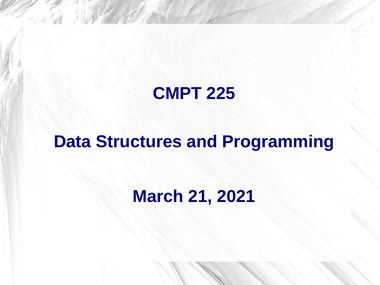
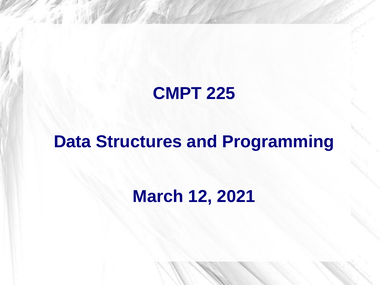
21: 21 -> 12 (200, 197)
